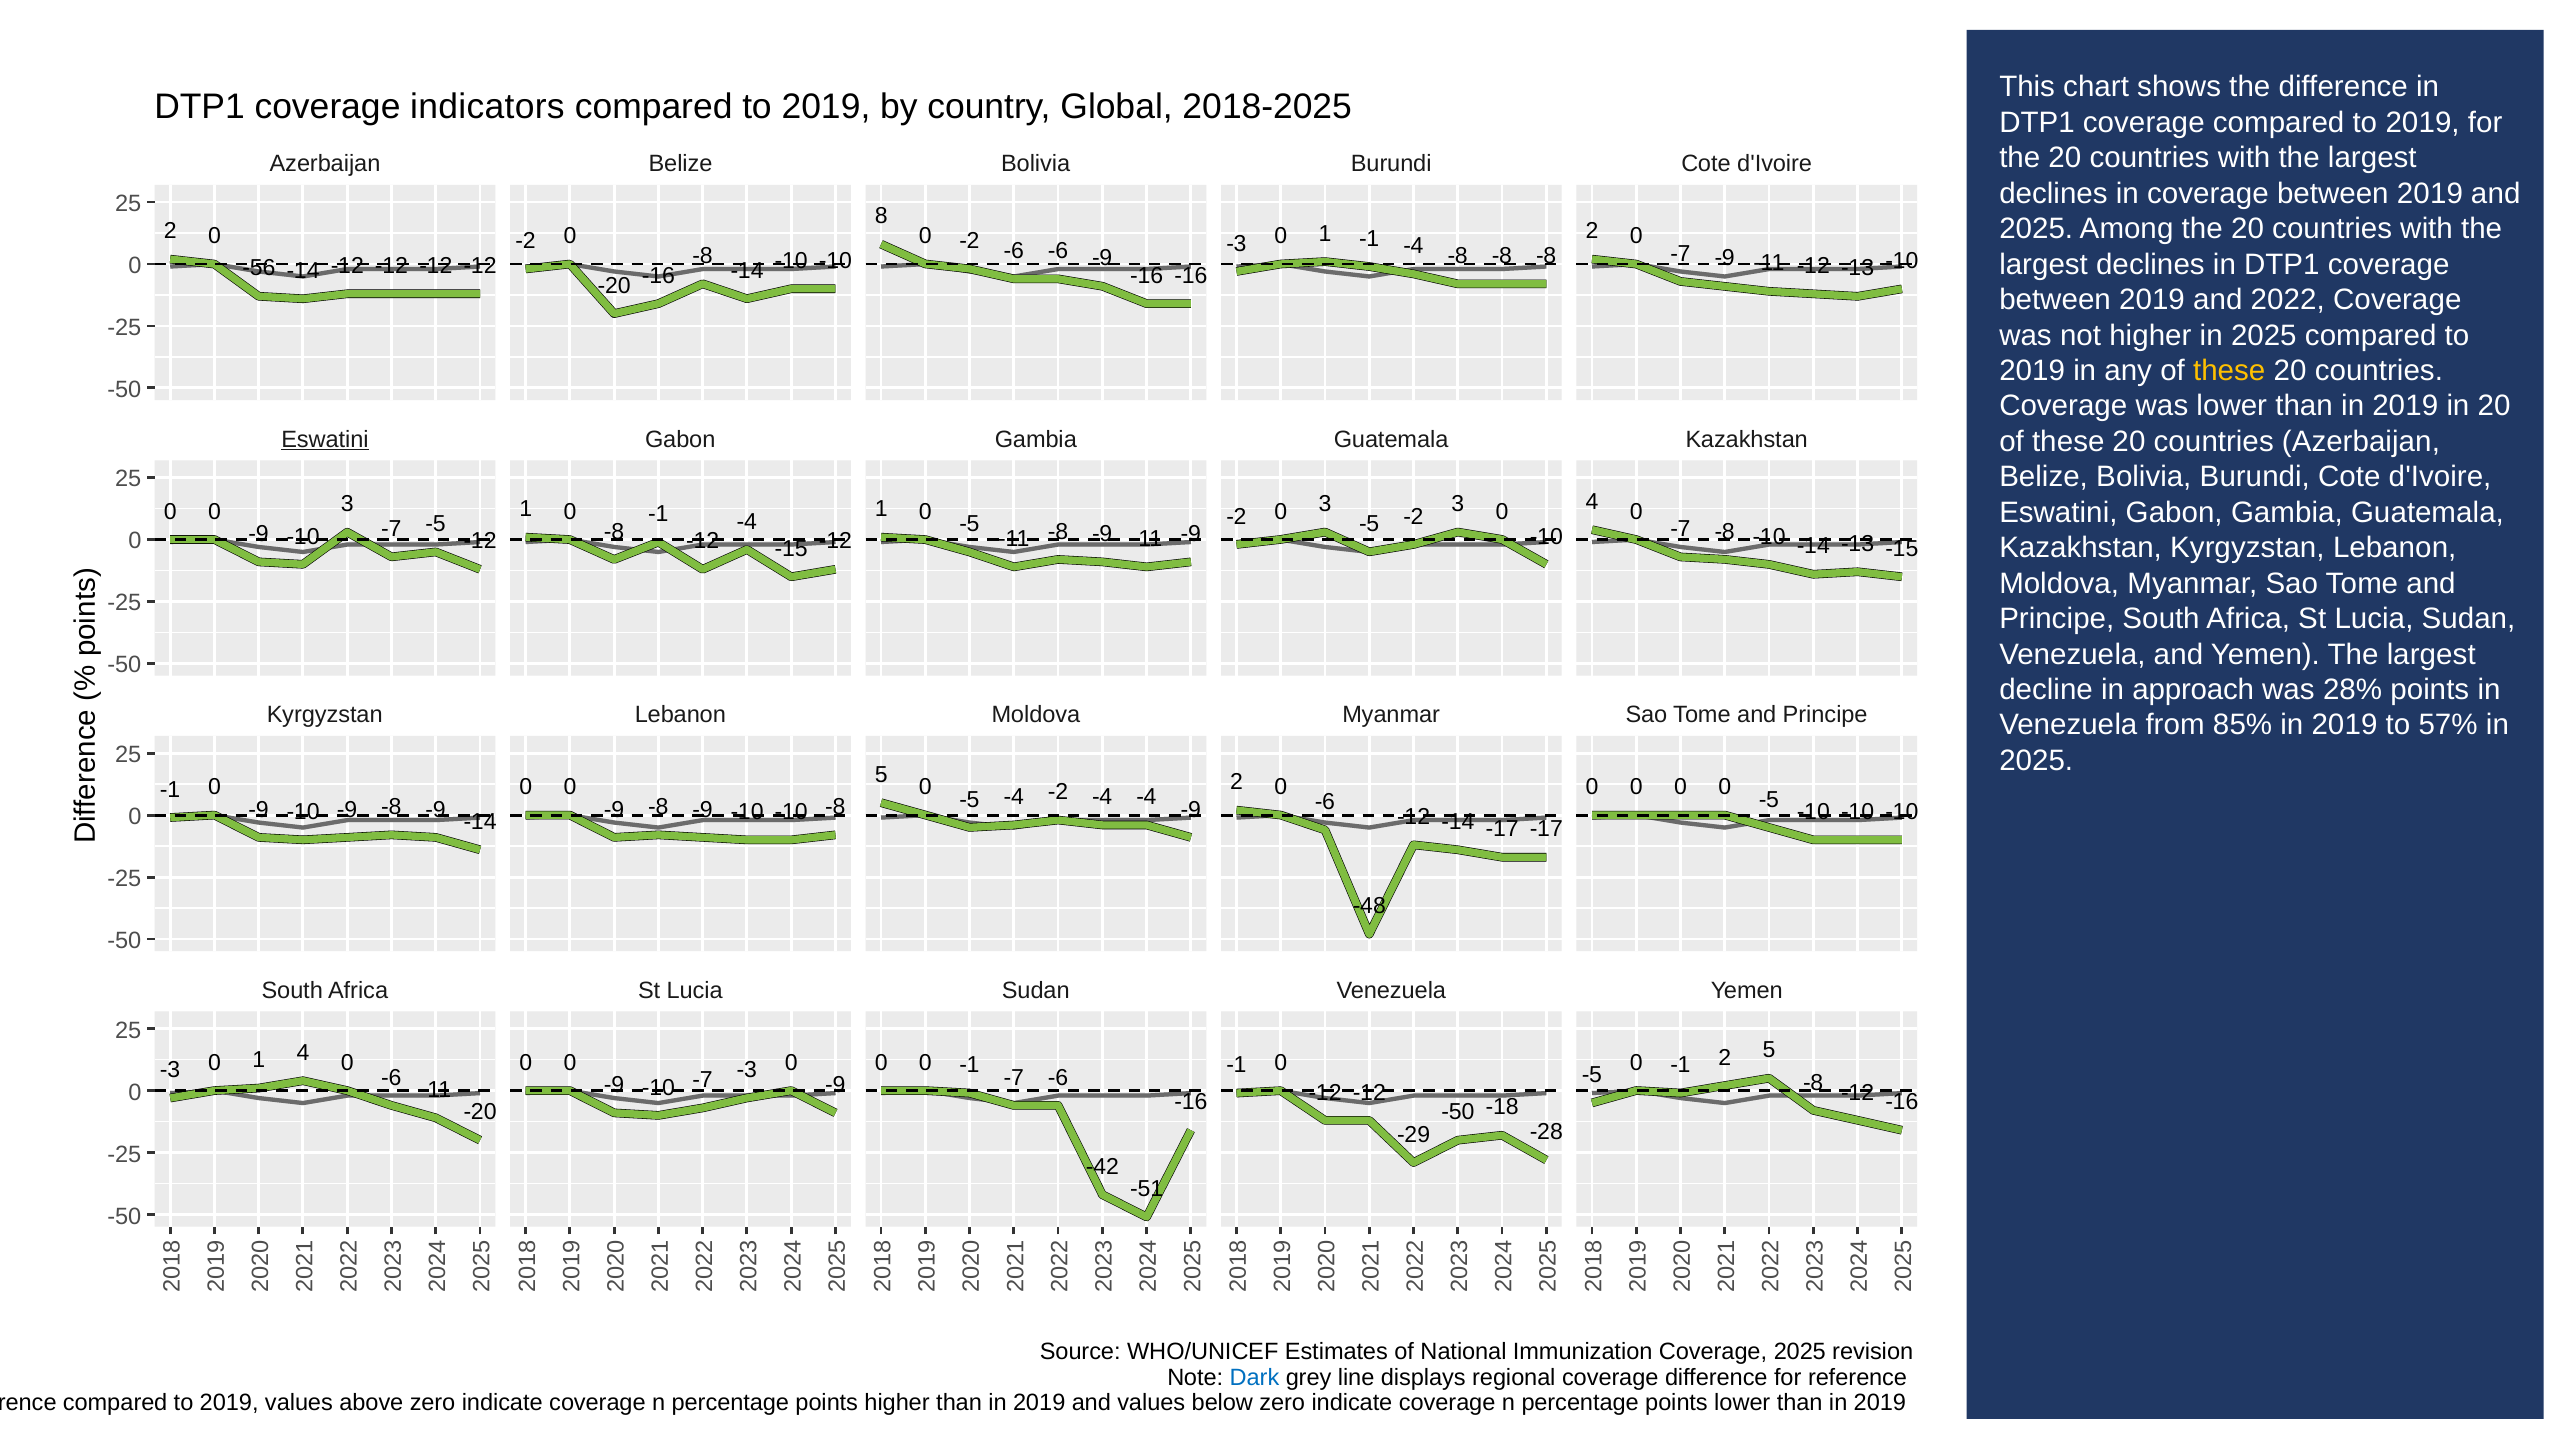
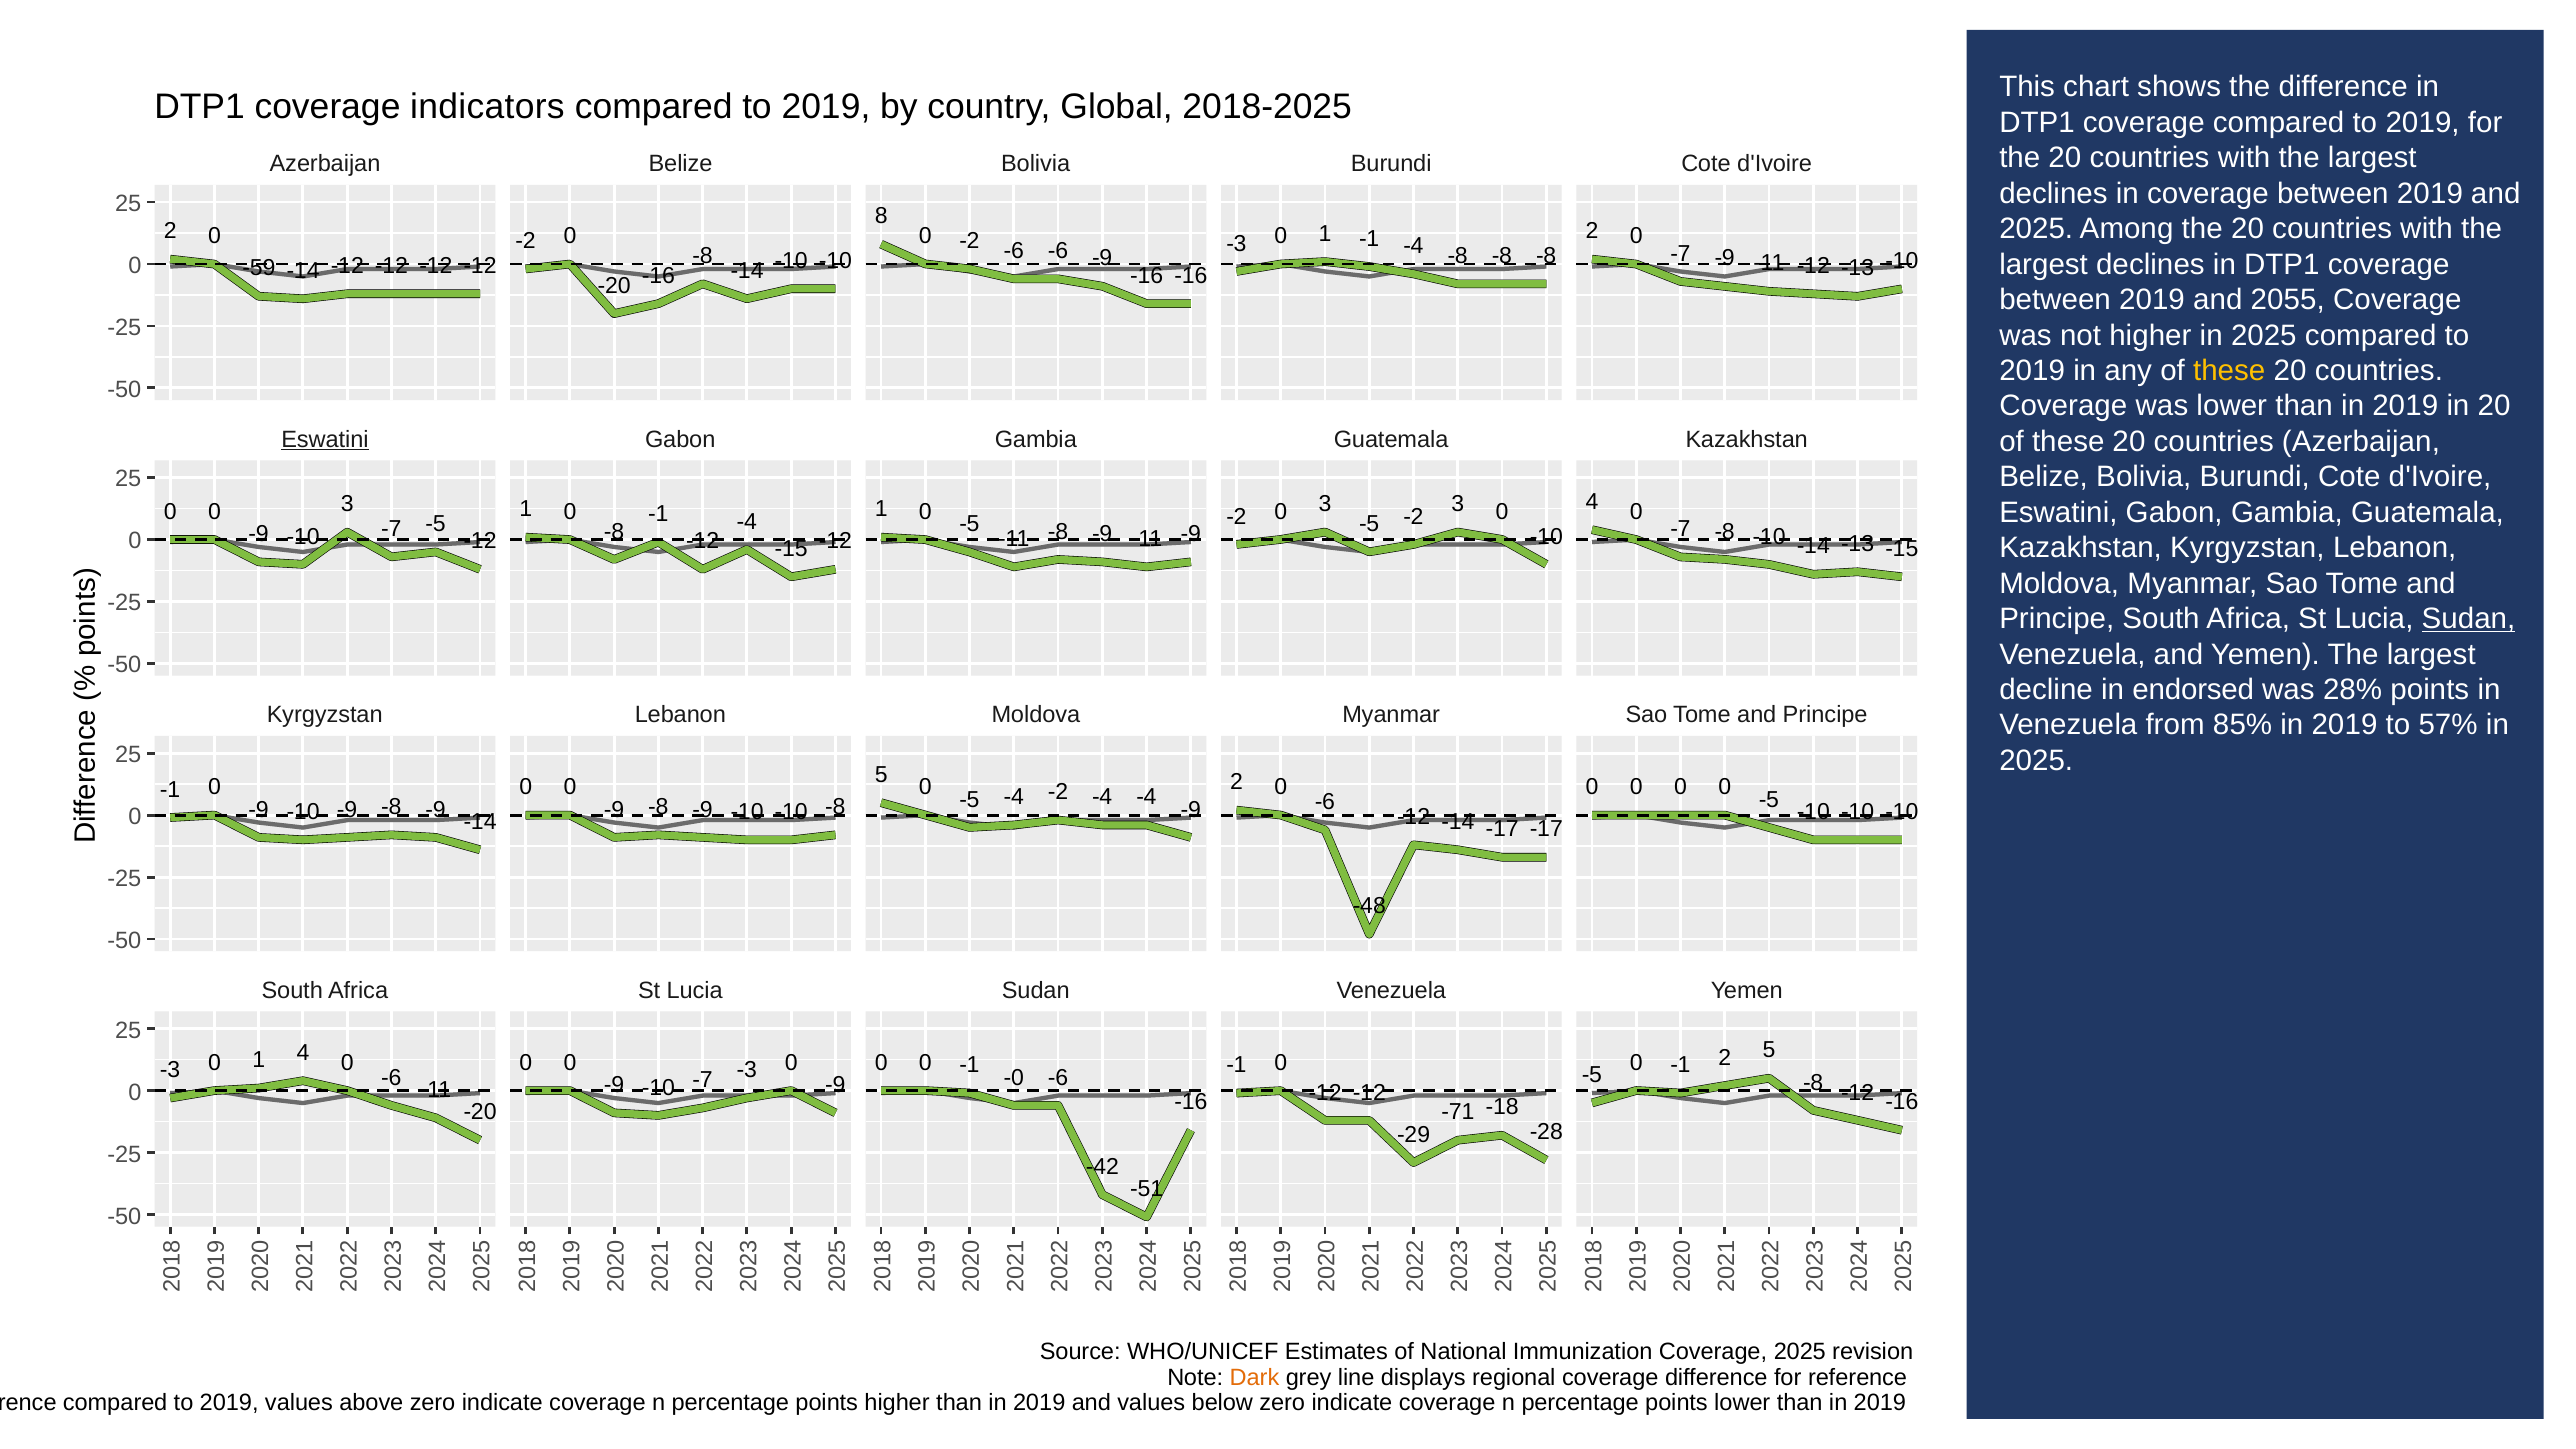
-56: -56 -> -59 (259, 268)
2022: 2022 -> 2055 (2288, 300)
Sudan underline: none -> present (2469, 619)
approach: approach -> endorsed (2193, 690)
-7: -7 -> -0 (1014, 1078)
-50: -50 -> -71 (1458, 1112)
Dark colour: blue -> orange (1254, 1378)
